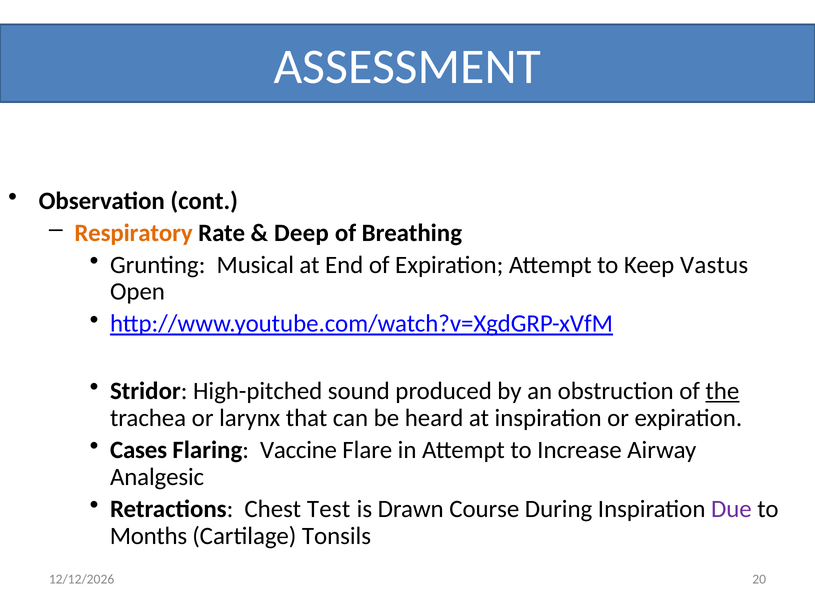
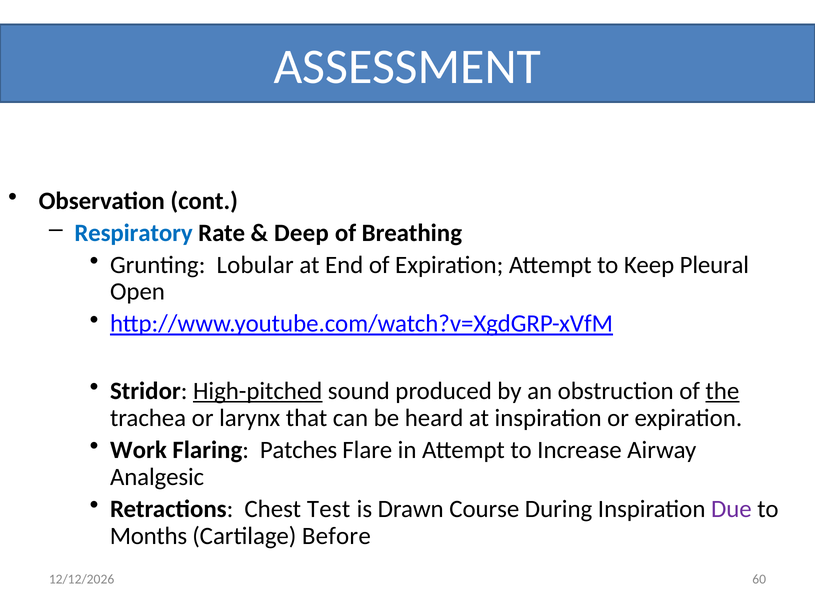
Respiratory colour: orange -> blue (134, 233)
Musical: Musical -> Lobular (255, 265)
Vastus: Vastus -> Pleural (714, 265)
High-pitched underline: none -> present (258, 391)
Cases: Cases -> Work (138, 449)
Vaccine: Vaccine -> Patches (299, 449)
Tonsils: Tonsils -> Before (336, 535)
20: 20 -> 60 (759, 579)
